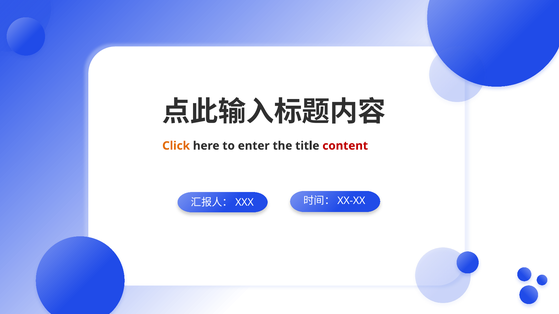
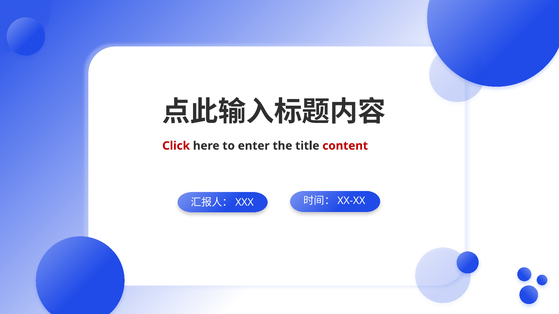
Click colour: orange -> red (176, 146)
